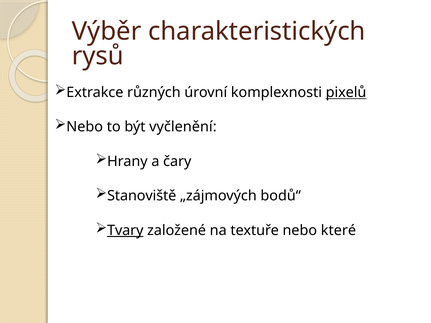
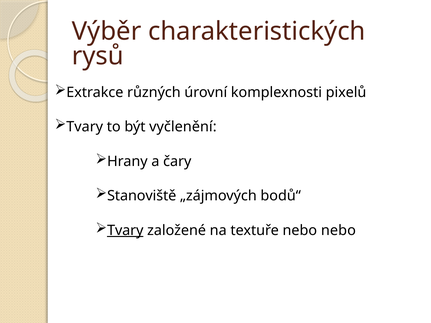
pixelů underline: present -> none (346, 93)
Nebo: Nebo -> Tvary (85, 127)
nebo které: které -> nebo (338, 230)
